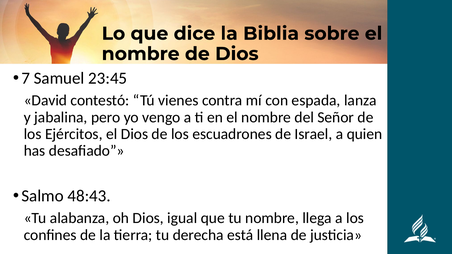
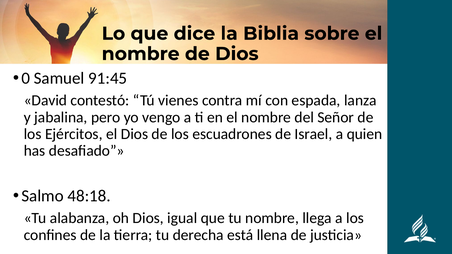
7: 7 -> 0 (26, 78)
23:45: 23:45 -> 91:45 (108, 78)
48:43: 48:43 -> 48:18 (89, 196)
